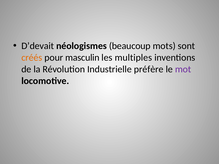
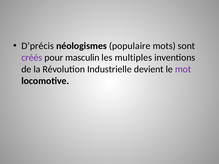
D’devait: D’devait -> D’précis (38, 46)
beaucoup: beaucoup -> populaire (130, 46)
créés colour: orange -> purple (32, 58)
préfère: préfère -> devient (149, 69)
